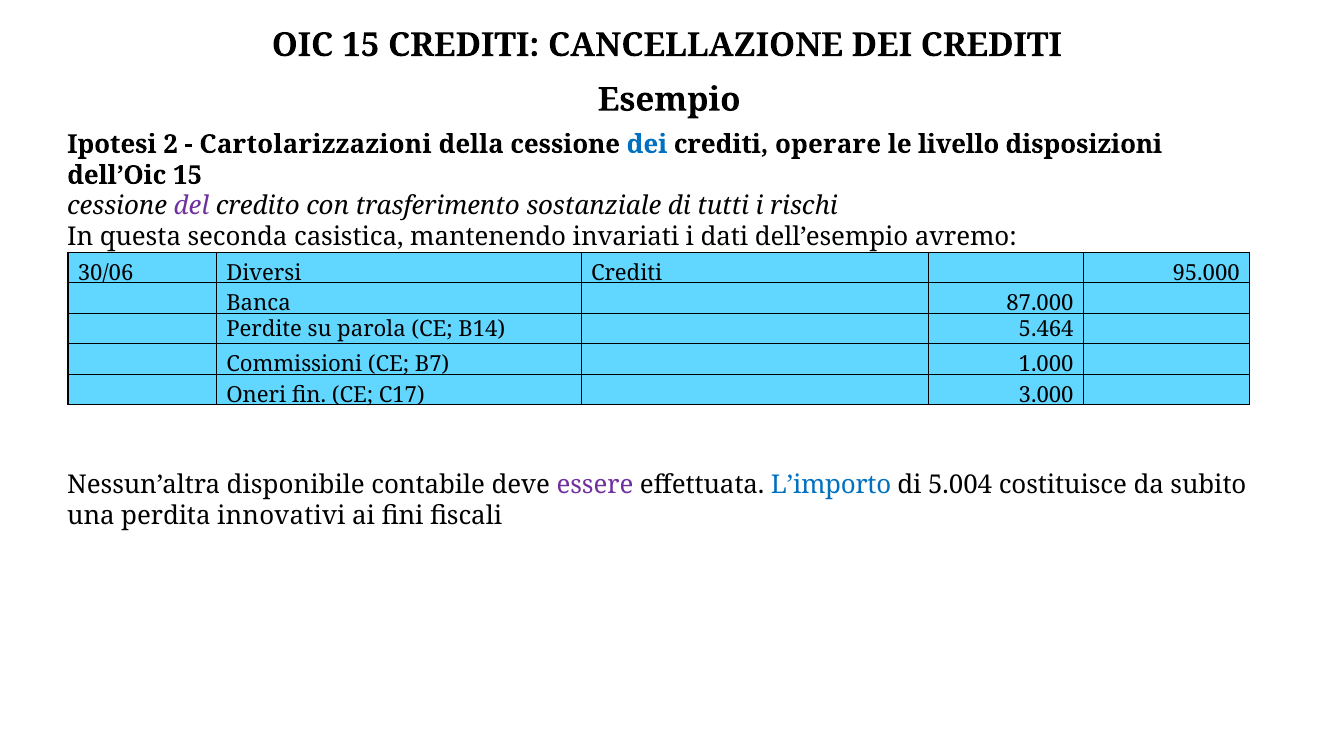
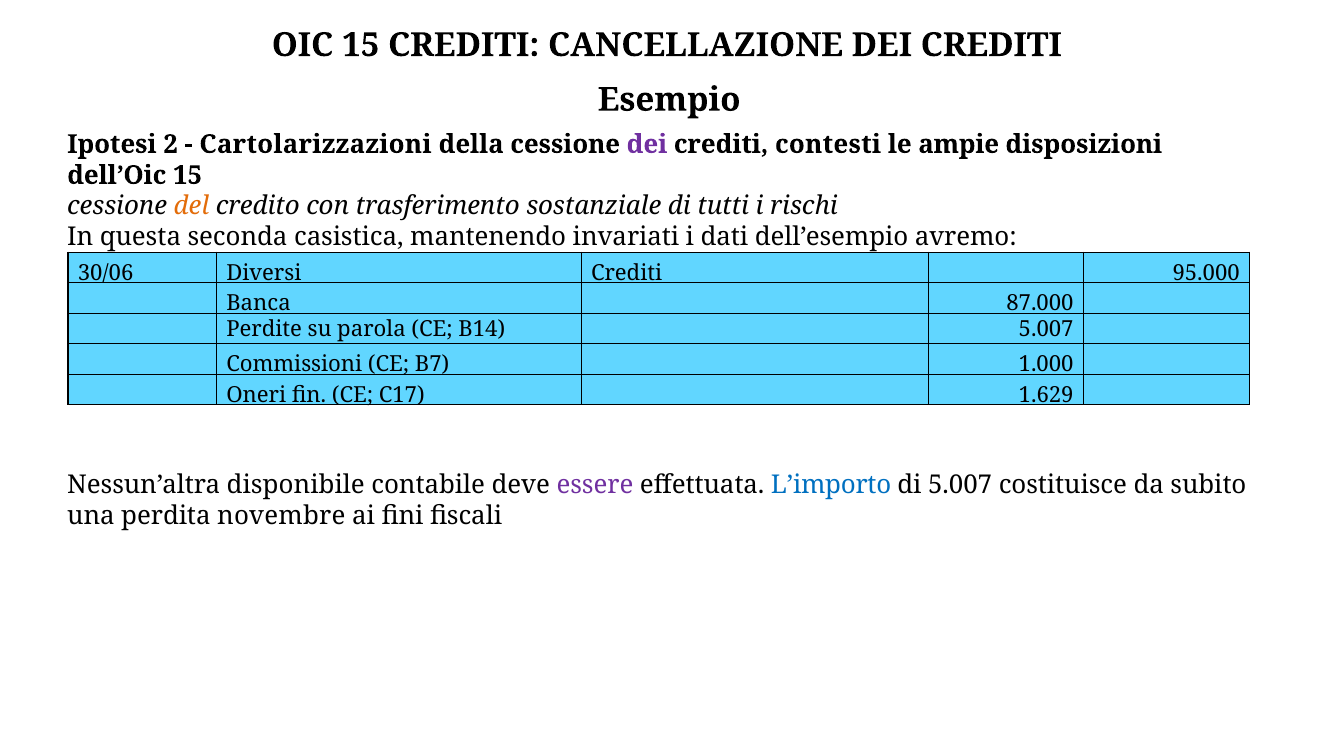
dei colour: blue -> purple (647, 144)
operare: operare -> contesti (828, 144)
livello: livello -> ampie (959, 144)
del colour: purple -> orange (191, 206)
B14 5.464: 5.464 -> 5.007 (1046, 329)
3.000: 3.000 -> 1.629 (1046, 395)
di 5.004: 5.004 -> 5.007 (960, 485)
innovativi: innovativi -> novembre (281, 516)
